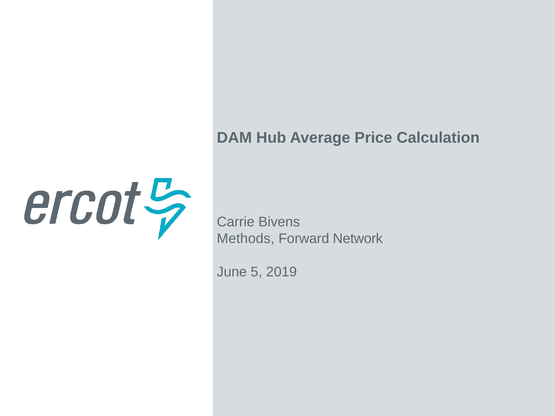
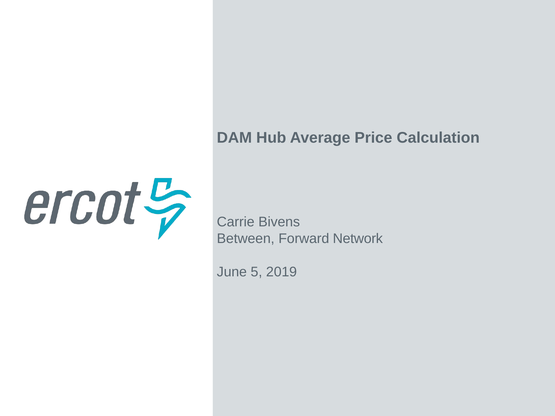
Methods: Methods -> Between (246, 239)
